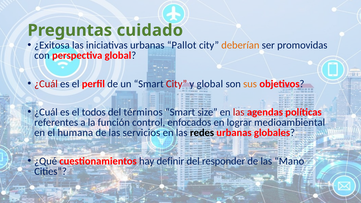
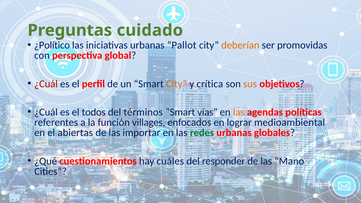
¿Exitosa: ¿Exitosa -> ¿Político (52, 45)
City colour: red -> orange (176, 84)
y global: global -> crítica (210, 84)
size: size -> vías (208, 112)
las colour: red -> orange (239, 112)
control: control -> villages (149, 122)
humana: humana -> abiertas (75, 133)
servicios: servicios -> importar (142, 133)
redes colour: black -> green (202, 133)
definir: definir -> cuáles (170, 161)
